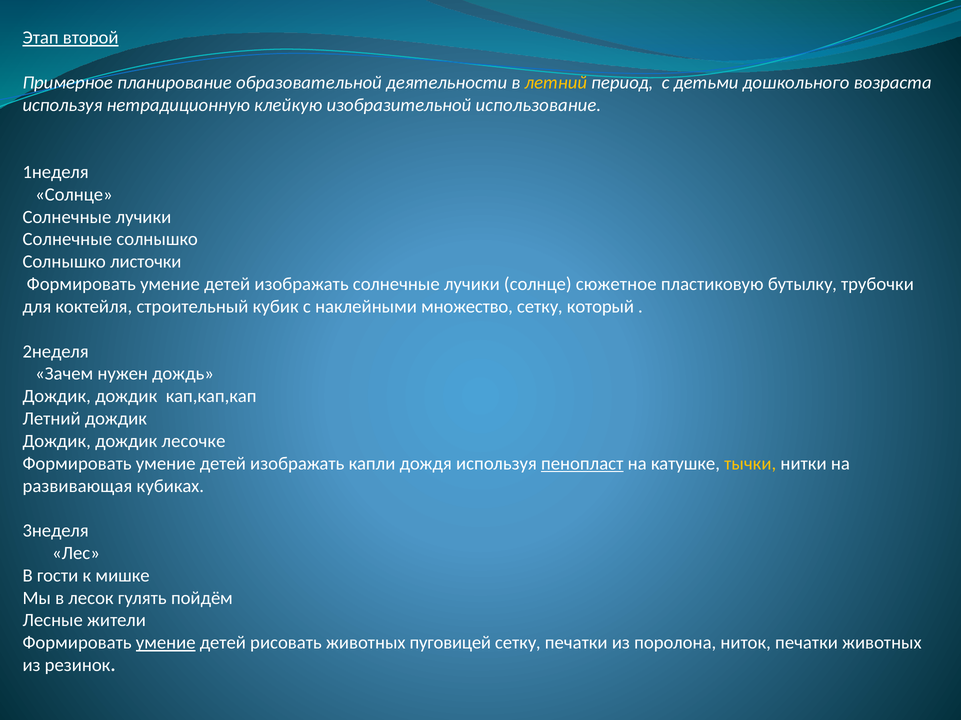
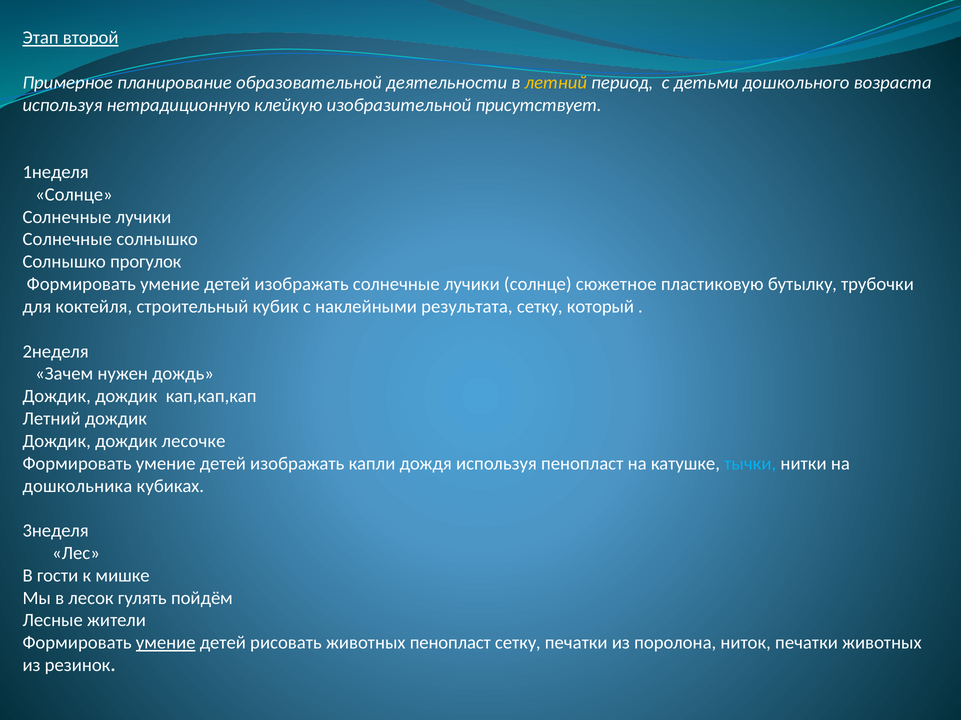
использование: использование -> присутствует (539, 105)
листочки: листочки -> прогулок (146, 262)
множество: множество -> результата (467, 307)
пенопласт underline: present -> none (582, 464)
тычки colour: yellow -> light blue (750, 464)
развивающая: развивающая -> дошкольника (77, 486)
животных пуговицей: пуговицей -> пенопласт (450, 643)
